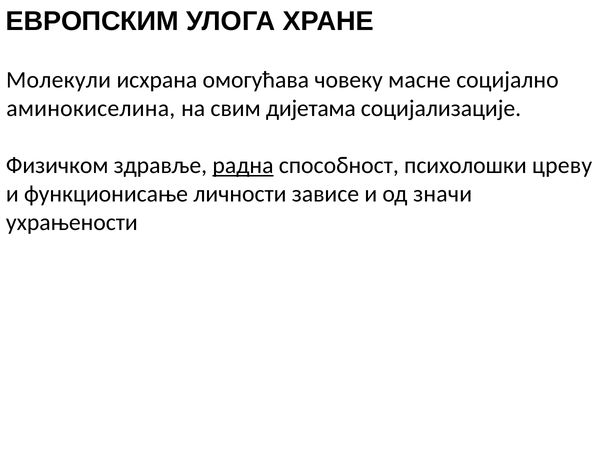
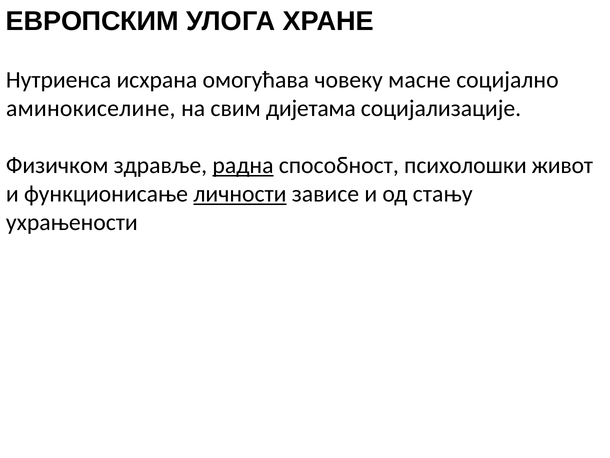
Молекули: Молекули -> Нутриенса (59, 80)
аминокиселина: аминокиселина -> аминокиселине (91, 108)
цреву: цреву -> живот (562, 165)
личности underline: none -> present (240, 194)
значи: значи -> стању (443, 194)
